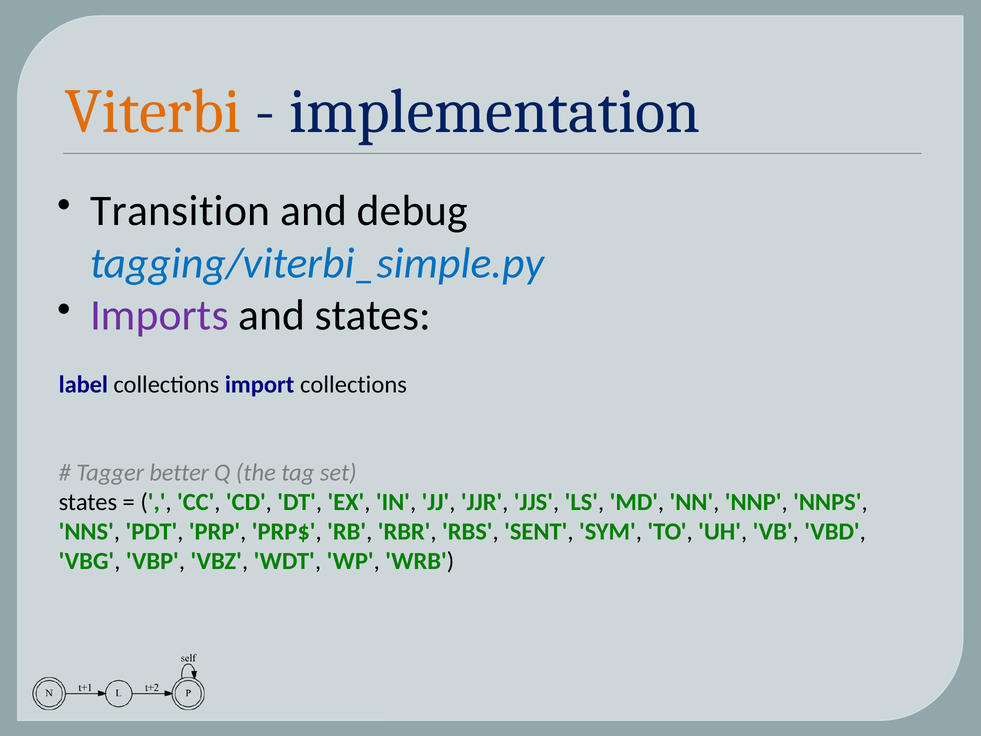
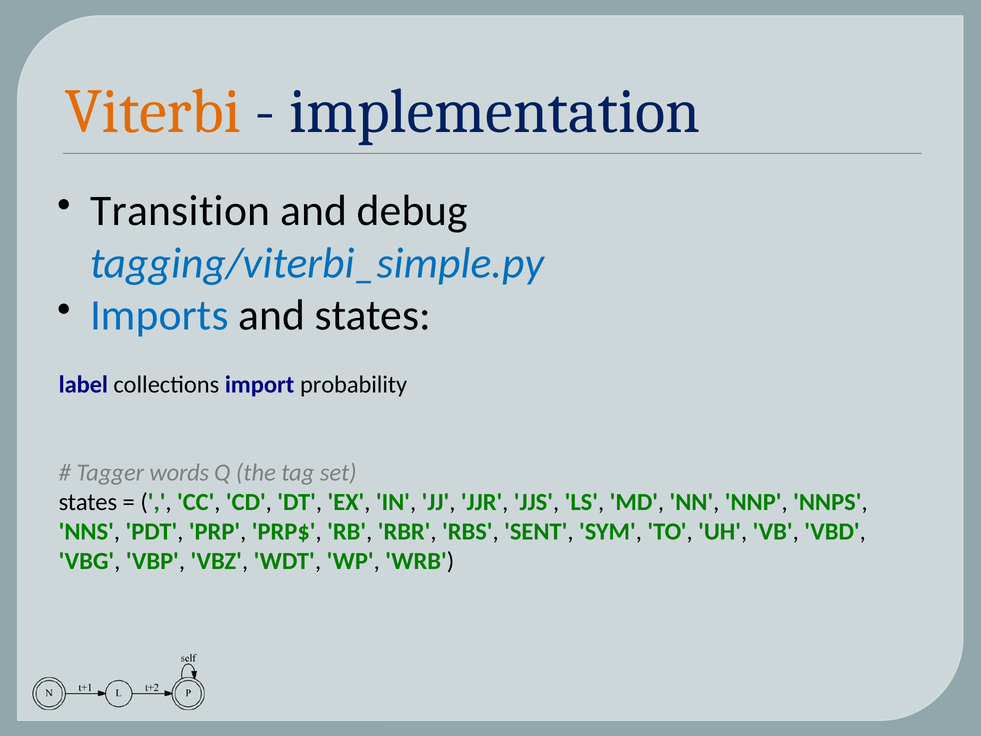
Imports colour: purple -> blue (159, 315)
import collections: collections -> probability (354, 384)
better: better -> words (179, 473)
